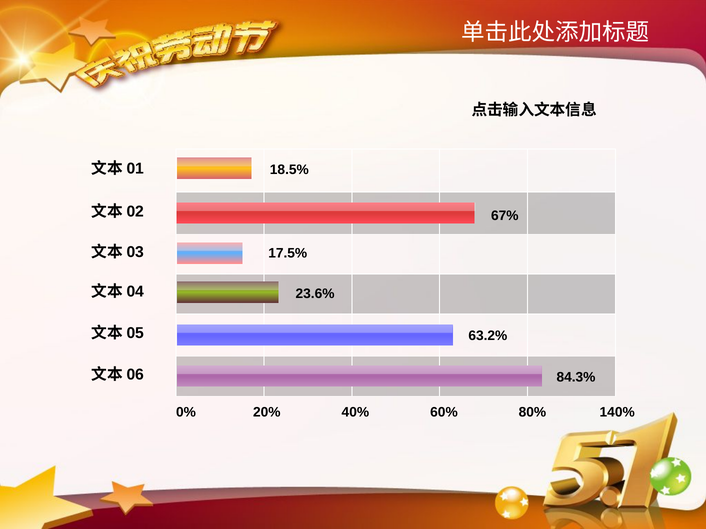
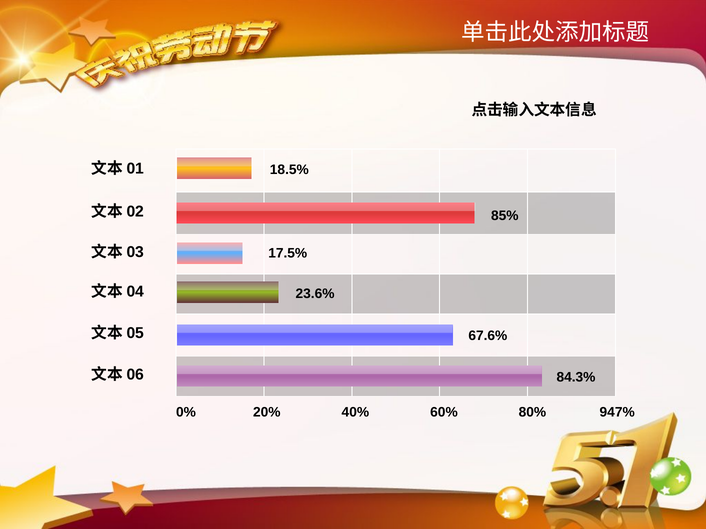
67%: 67% -> 85% (505, 216)
63.2%: 63.2% -> 67.6% (488, 336)
140%: 140% -> 947% (617, 413)
